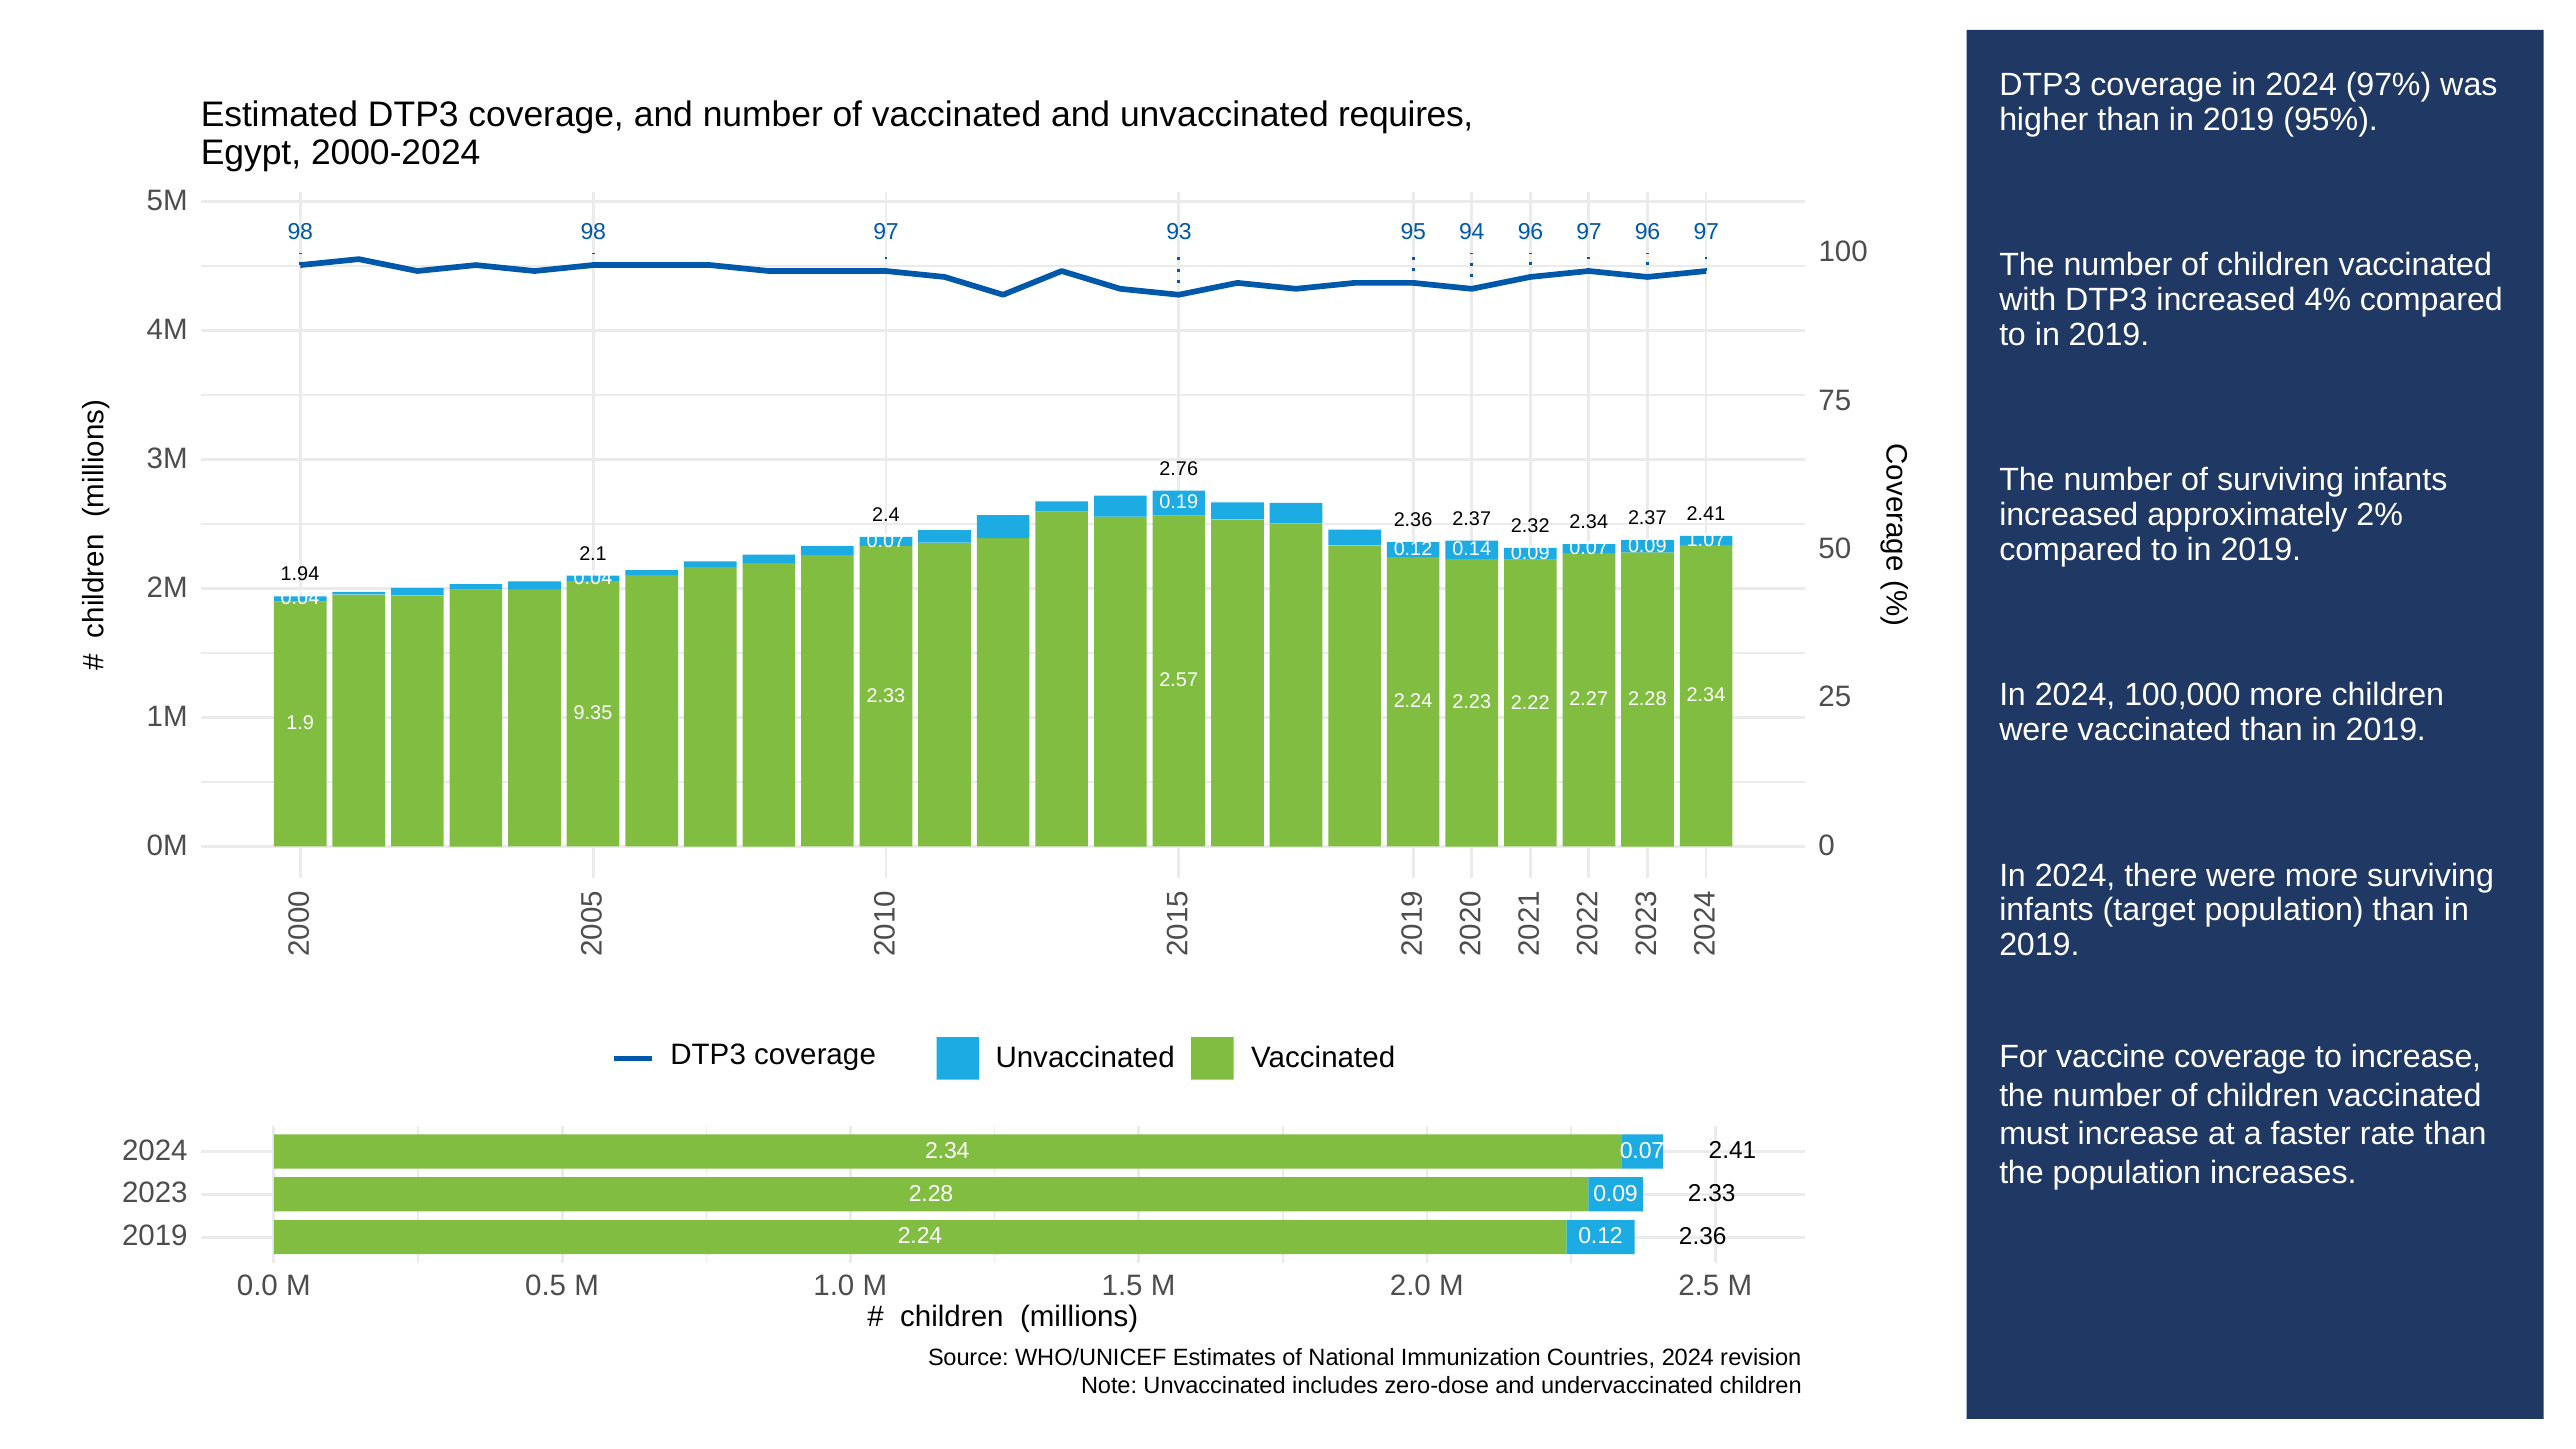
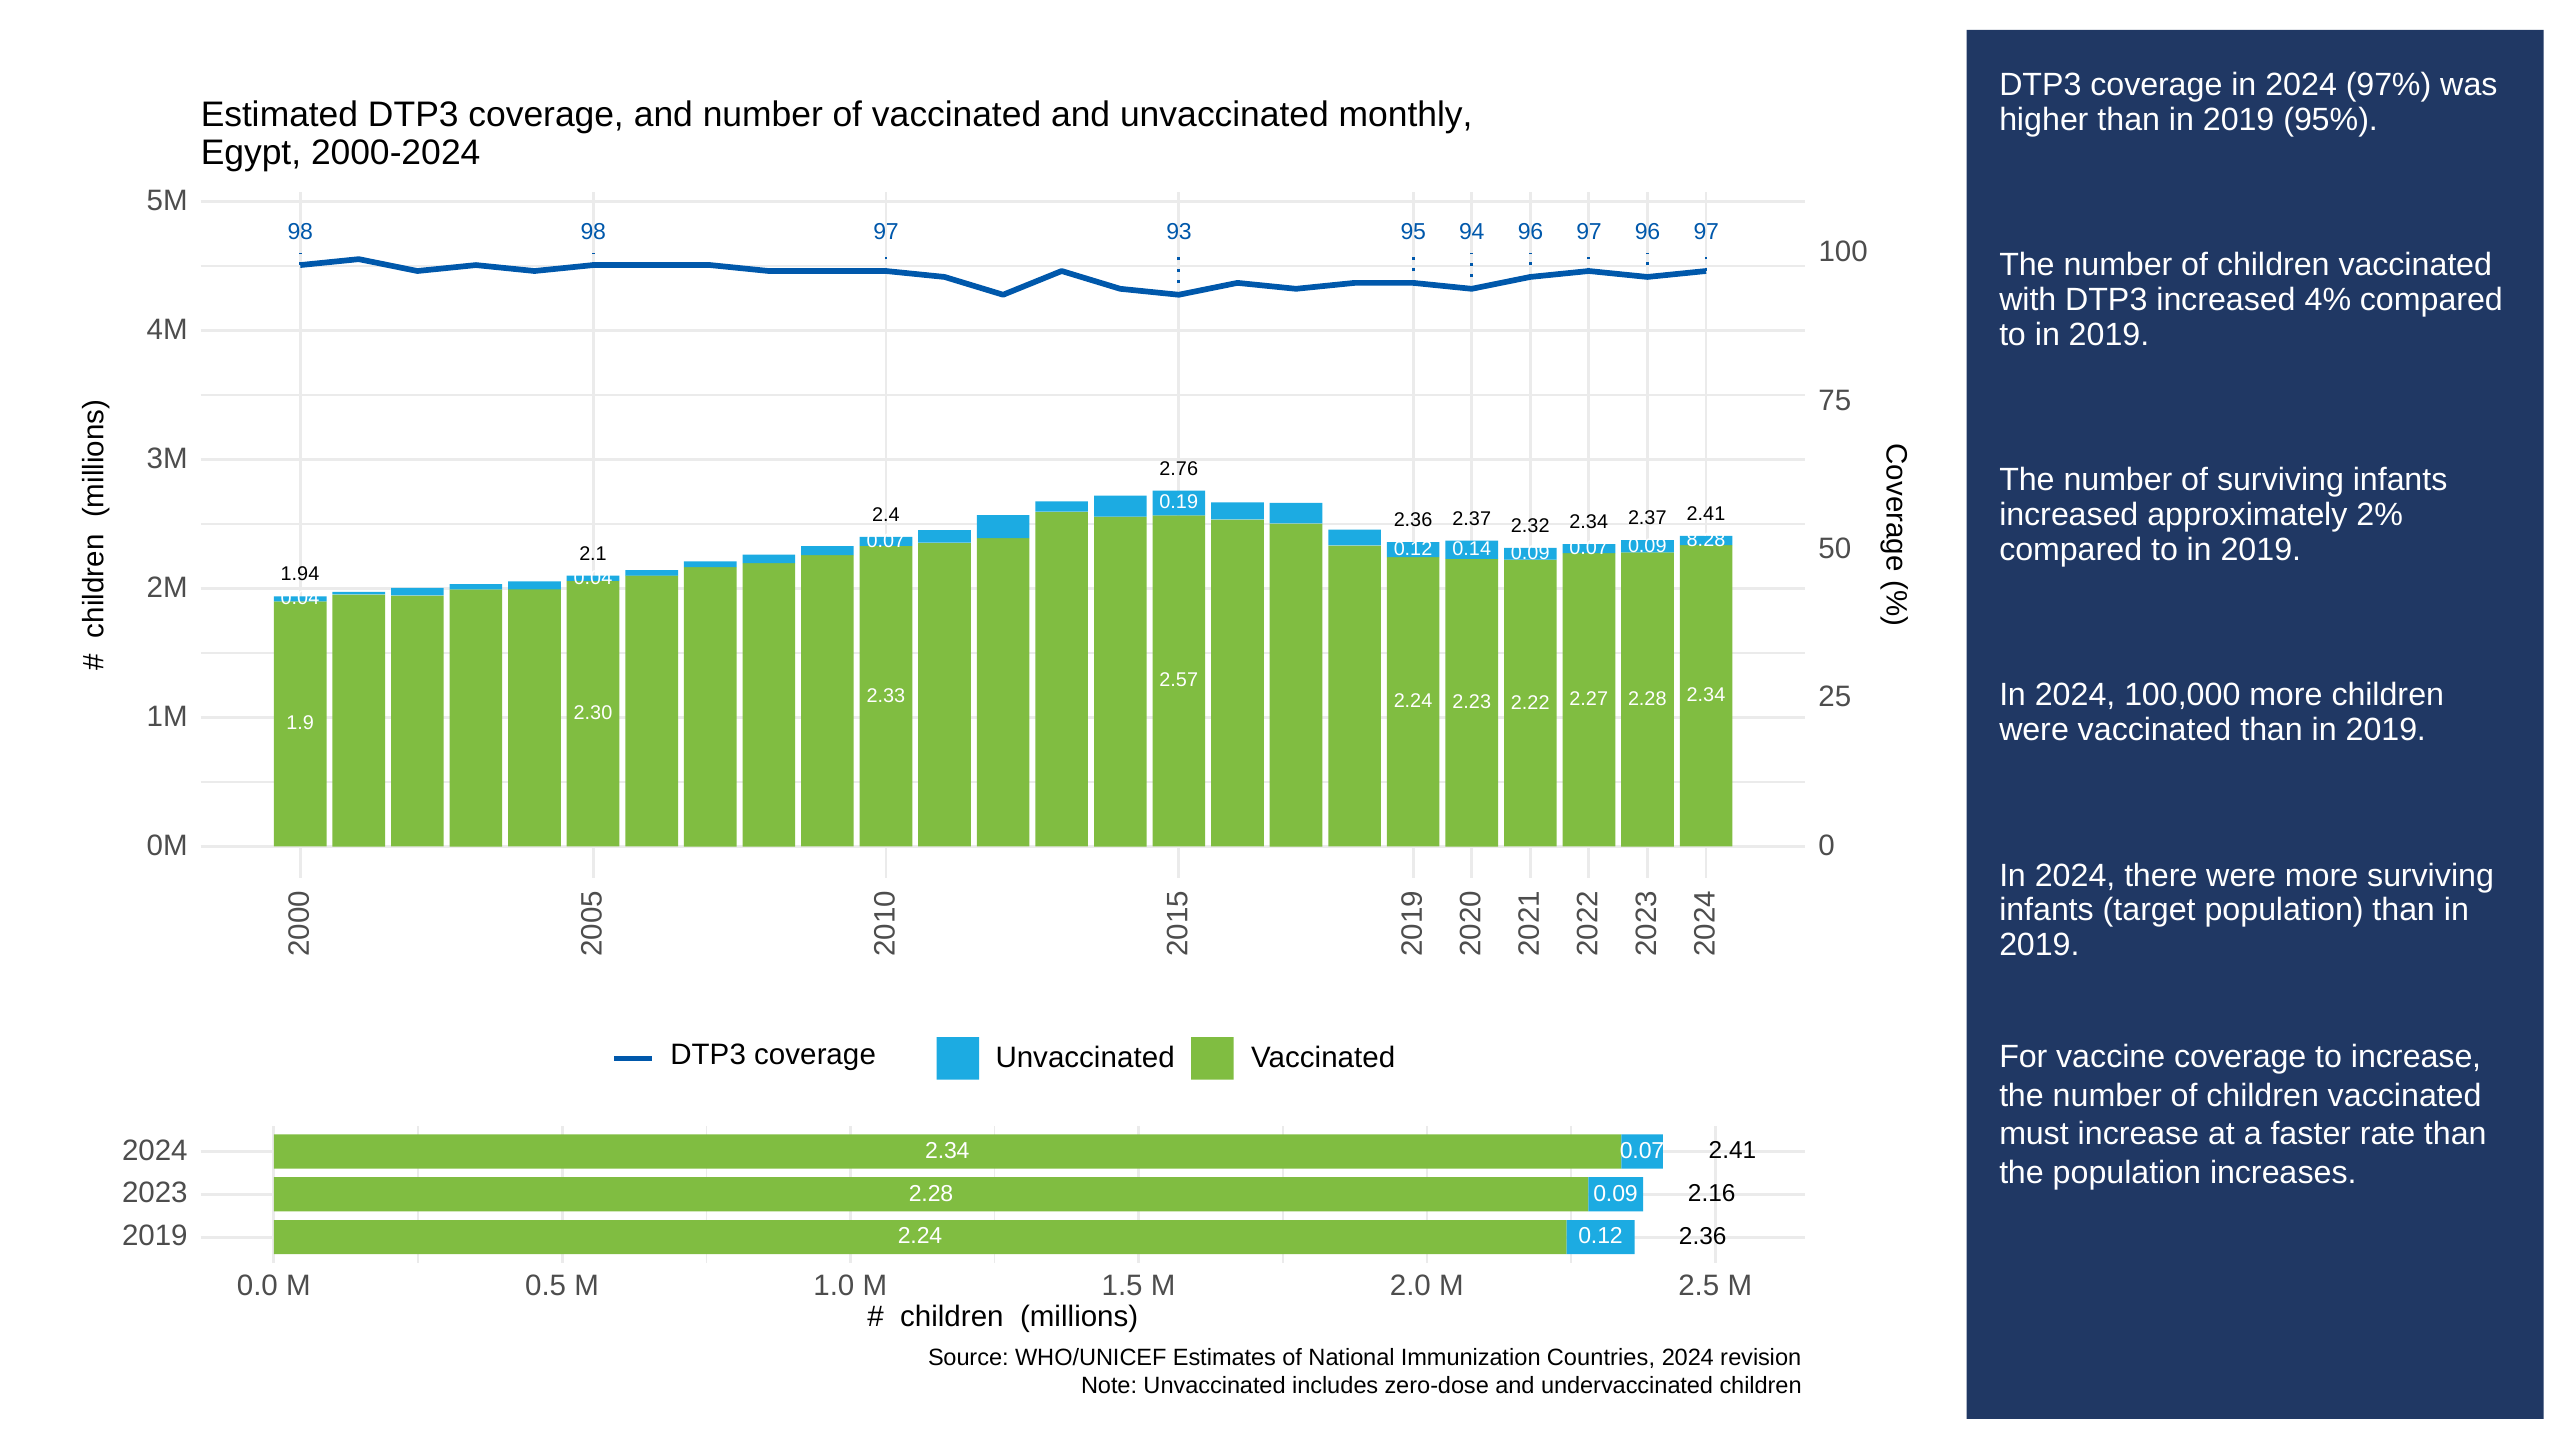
requires: requires -> monthly (1406, 114)
1.07: 1.07 -> 8.28 (1706, 540)
9.35: 9.35 -> 2.30 (593, 713)
2.33: 2.33 -> 2.16 (1712, 1193)
